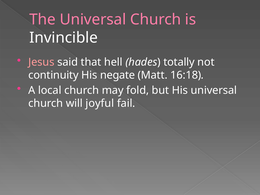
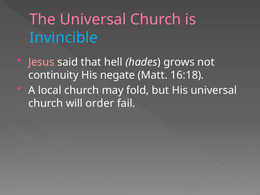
Invincible colour: white -> light blue (64, 38)
totally: totally -> grows (179, 62)
joyful: joyful -> order (100, 103)
